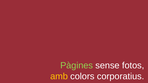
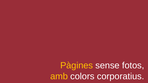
Pàgines colour: light green -> yellow (77, 66)
